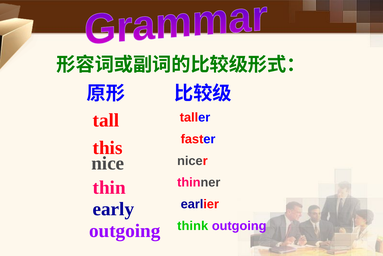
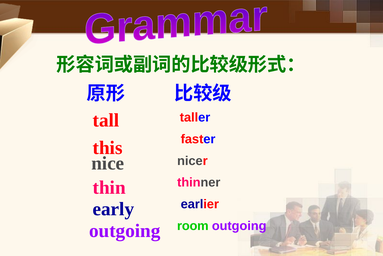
think: think -> room (193, 226)
